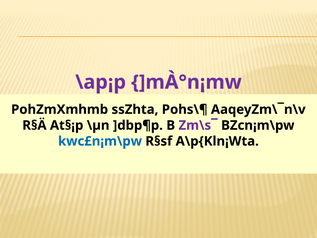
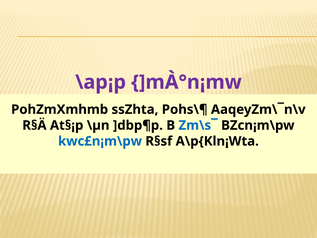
Zm\s¯ colour: purple -> blue (198, 125)
